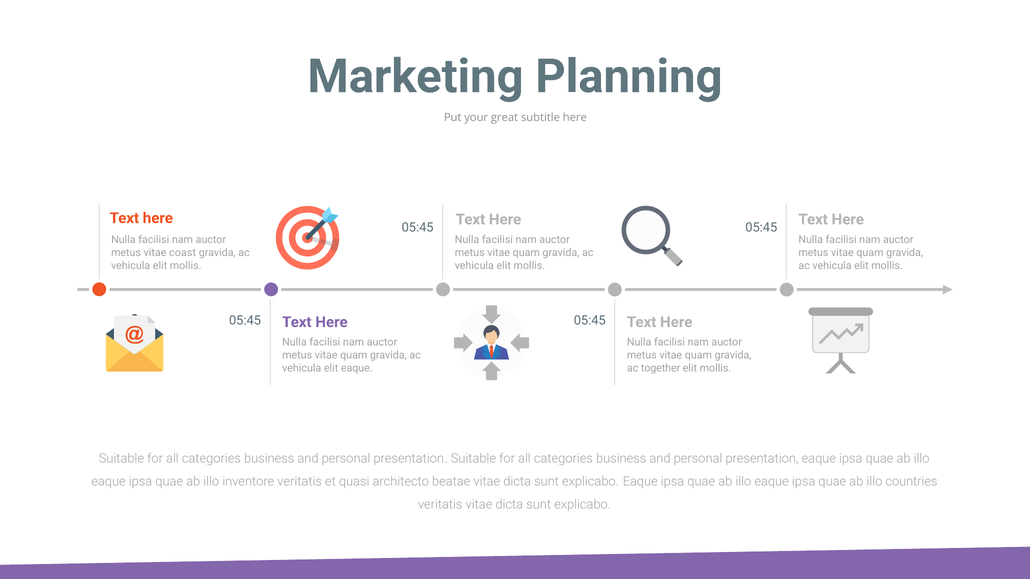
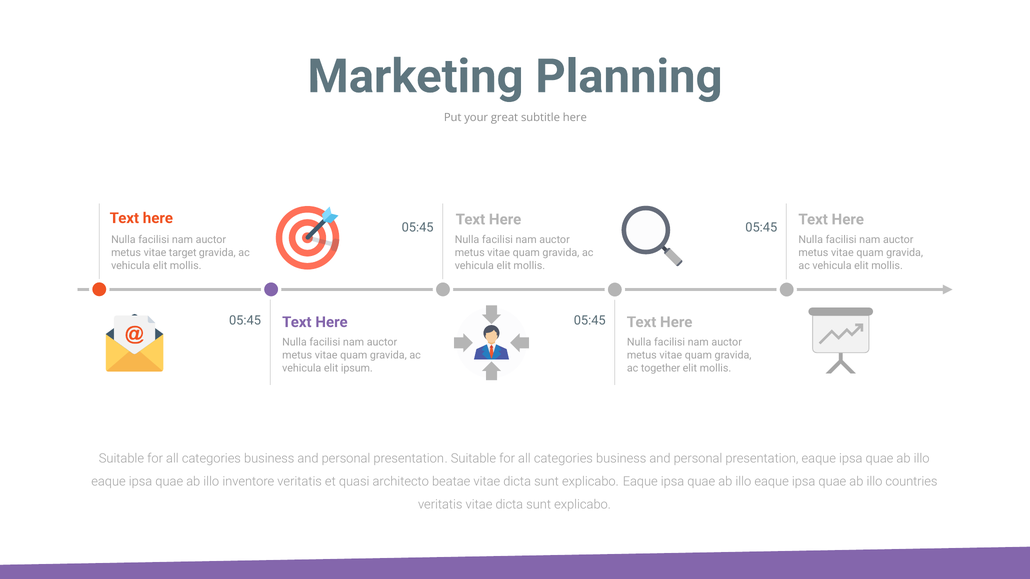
coast: coast -> target (183, 253)
elit eaque: eaque -> ipsum (357, 368)
